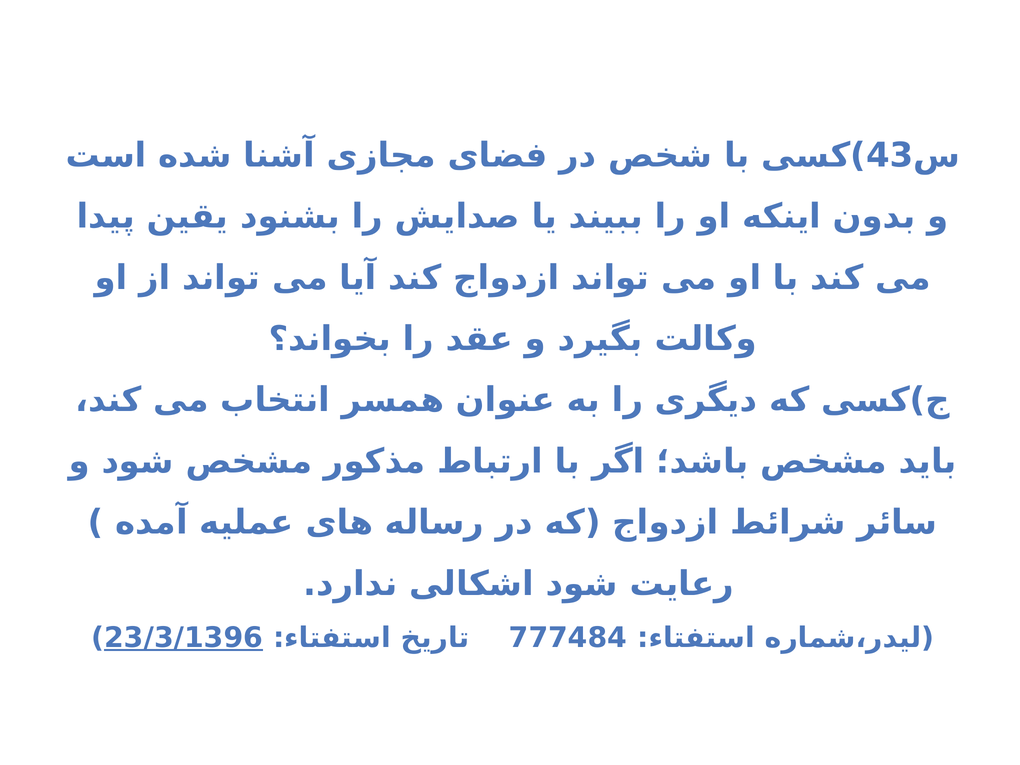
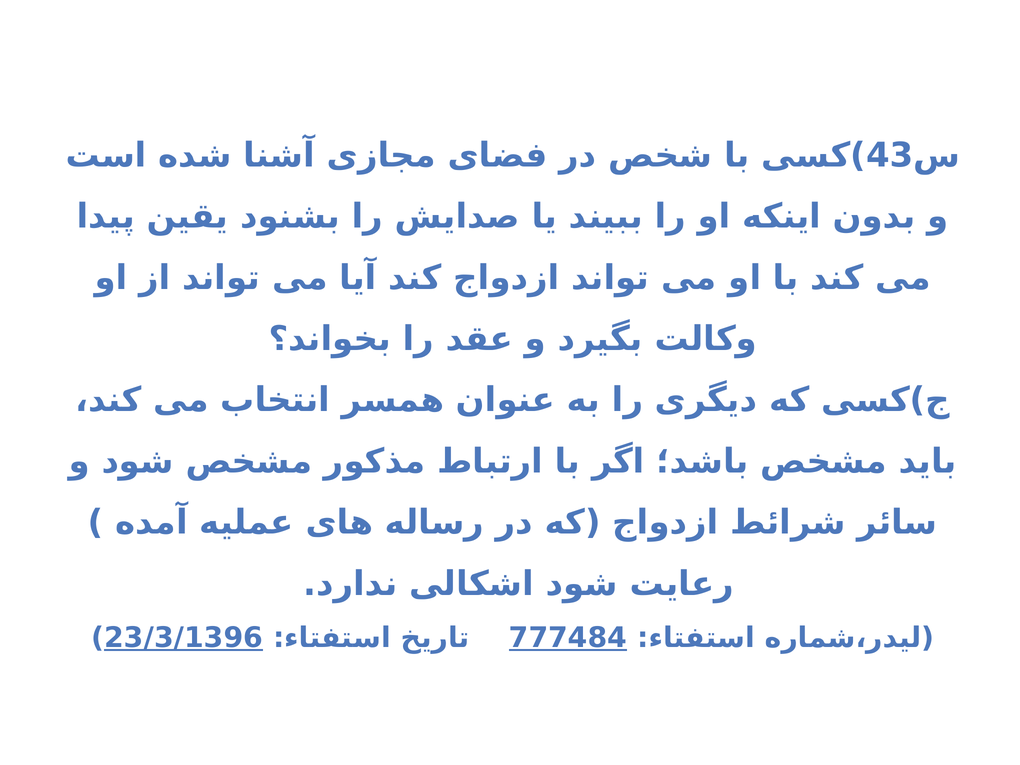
777484 underline: none -> present (568, 638)
